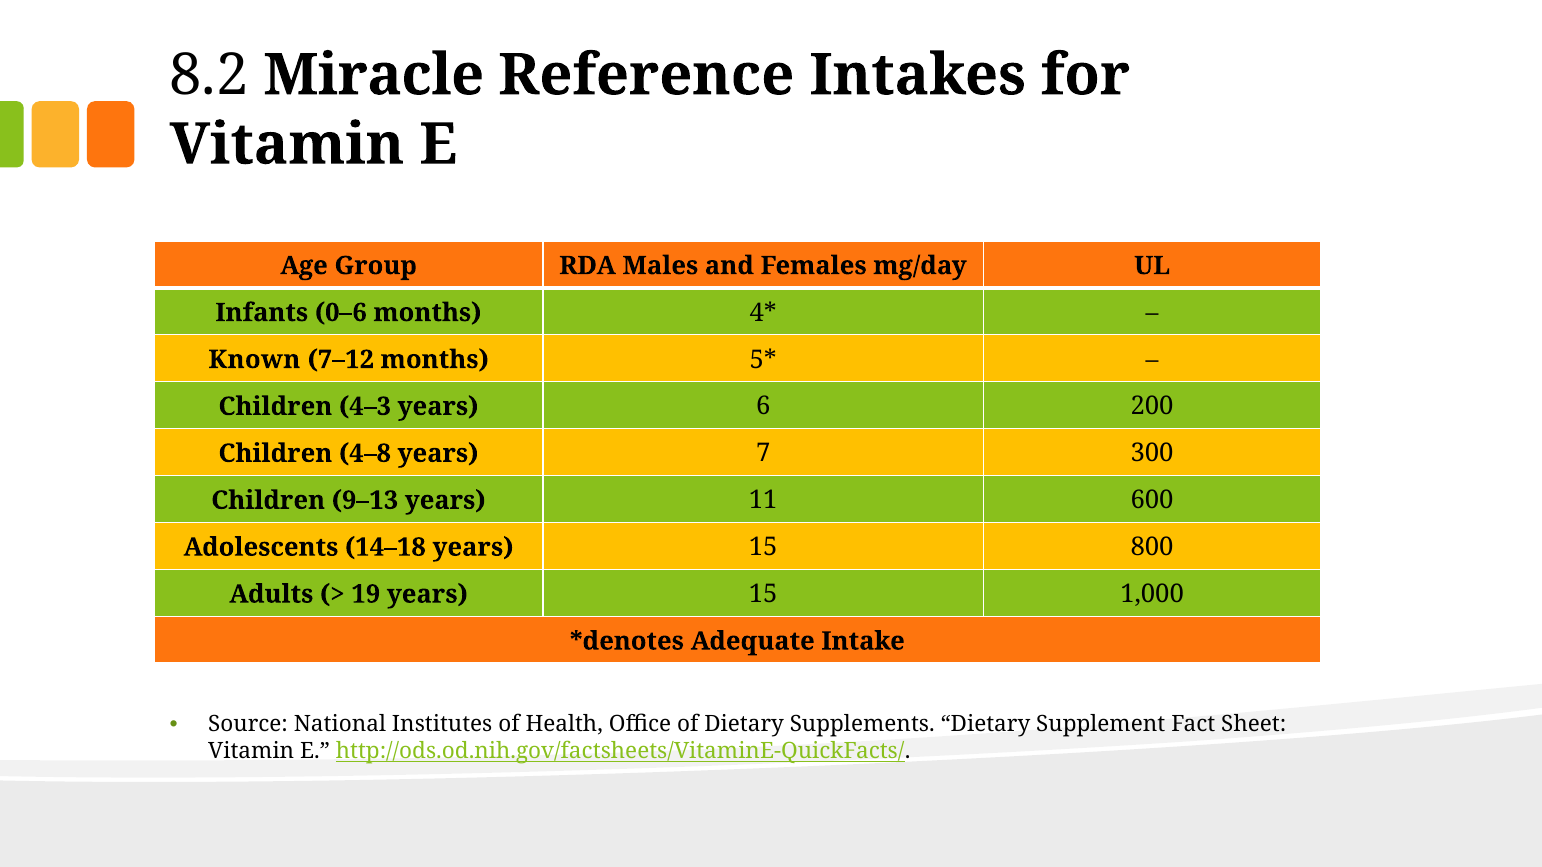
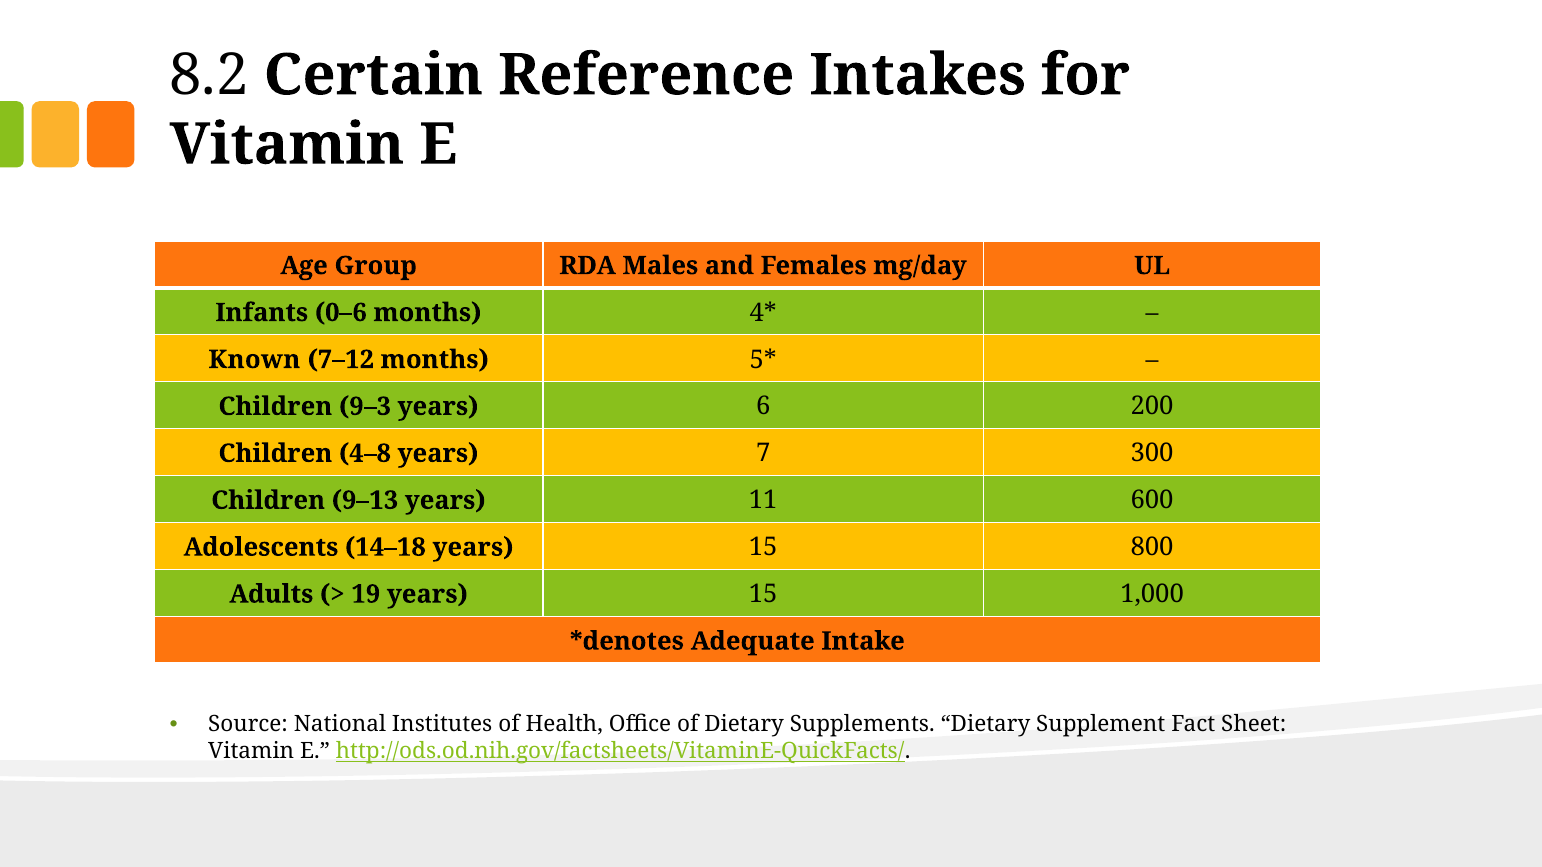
Miracle: Miracle -> Certain (373, 75)
4–3: 4–3 -> 9–3 (365, 407)
